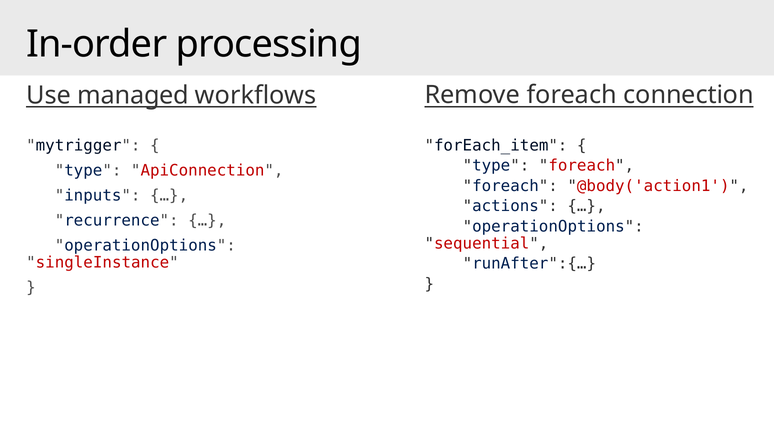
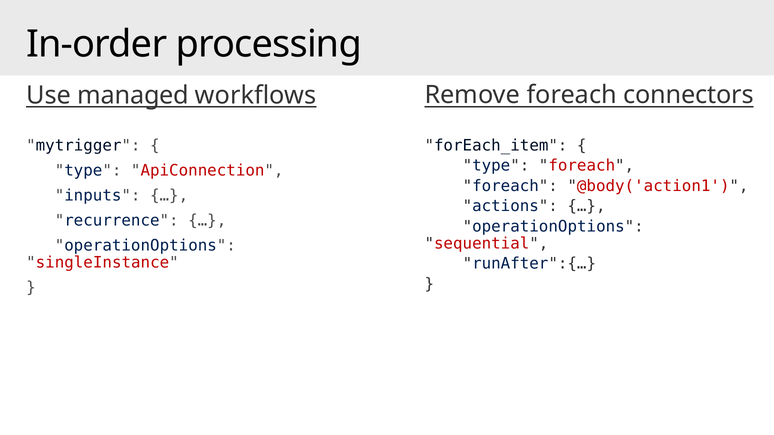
connection: connection -> connectors (689, 95)
